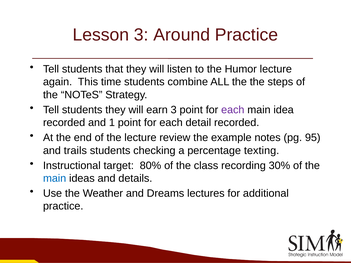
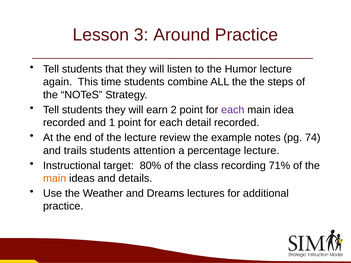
earn 3: 3 -> 2 (174, 110)
95: 95 -> 74 (313, 138)
checking: checking -> attention (154, 151)
percentage texting: texting -> lecture (262, 151)
30%: 30% -> 71% (279, 166)
main colour: blue -> orange (55, 179)
